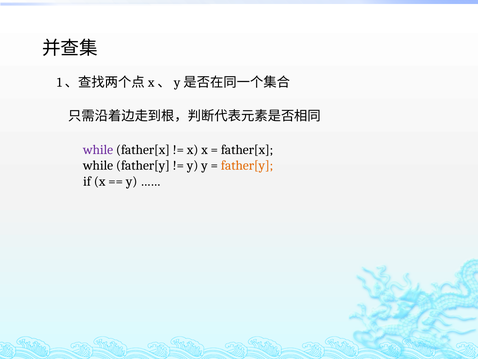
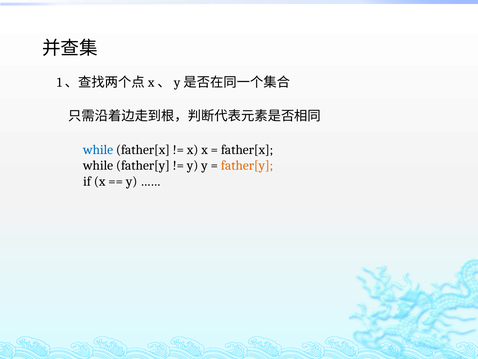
while colour: purple -> blue (98, 149)
